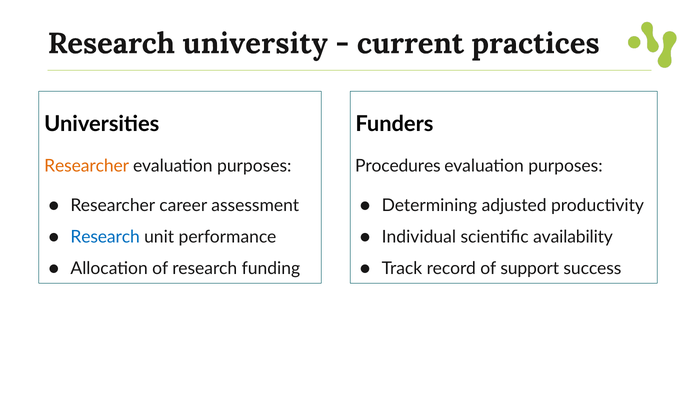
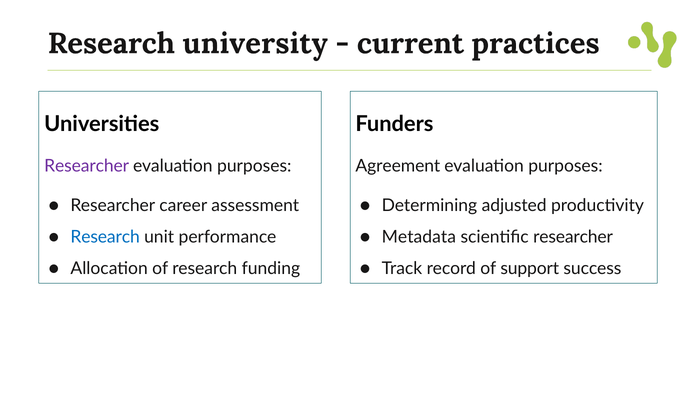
Researcher colour: orange -> purple (87, 166)
Procedures: Procedures -> Agreement (398, 166)
Individual: Individual -> Metadata (419, 237)
scientific availability: availability -> researcher (573, 237)
